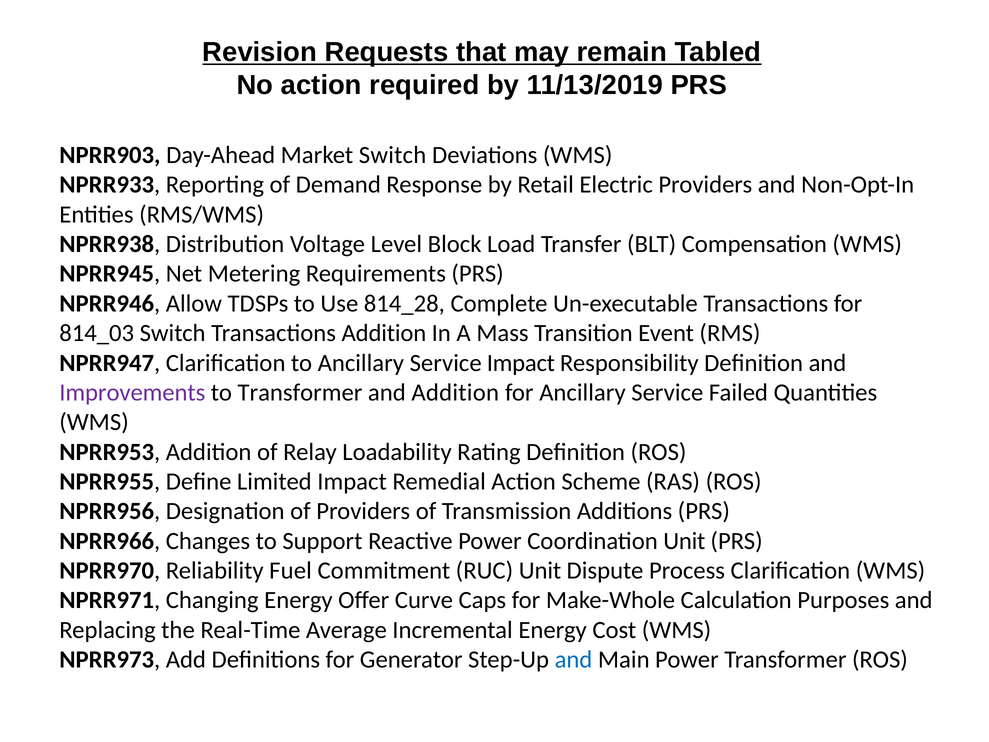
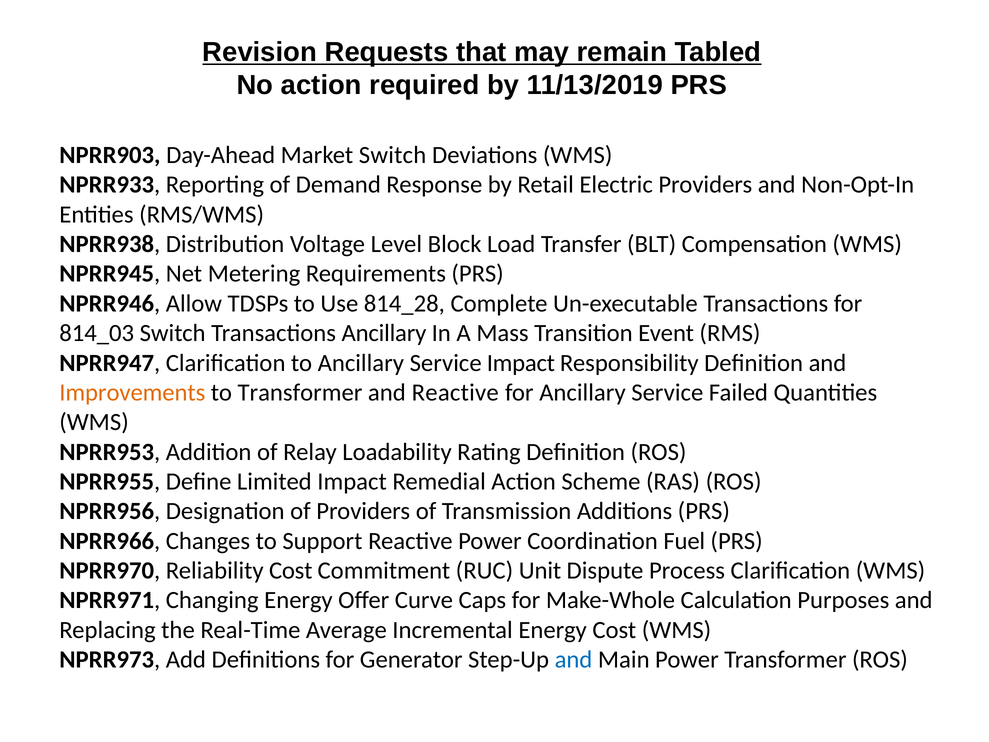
Transactions Addition: Addition -> Ancillary (384, 333)
Improvements colour: purple -> orange (132, 392)
and Addition: Addition -> Reactive (455, 392)
Coordination Unit: Unit -> Fuel (684, 541)
Reliability Fuel: Fuel -> Cost (291, 570)
